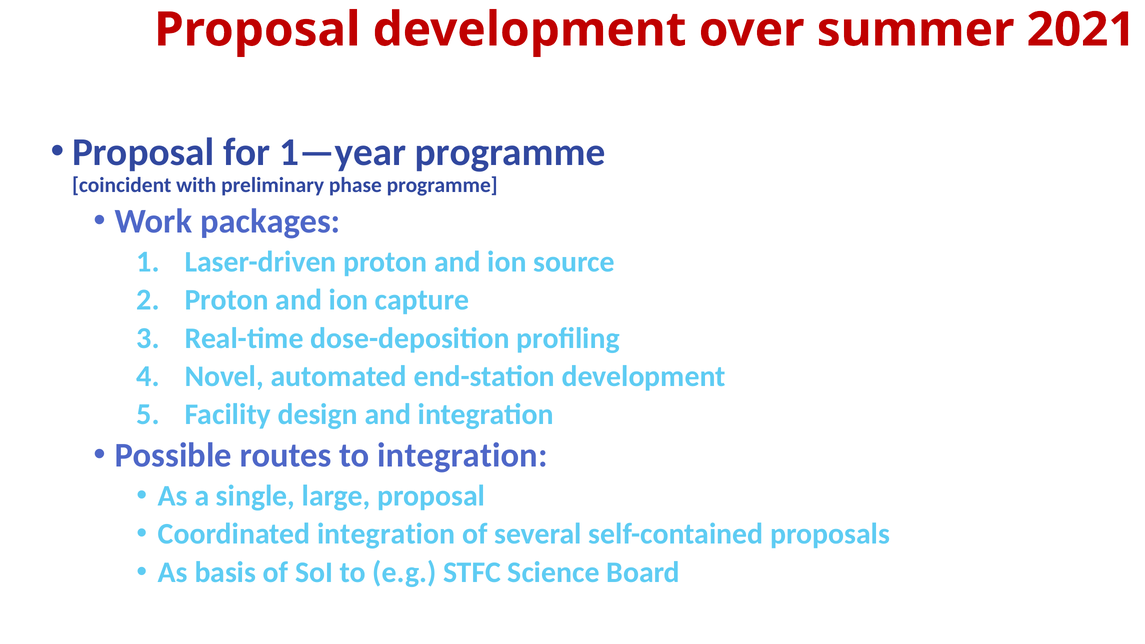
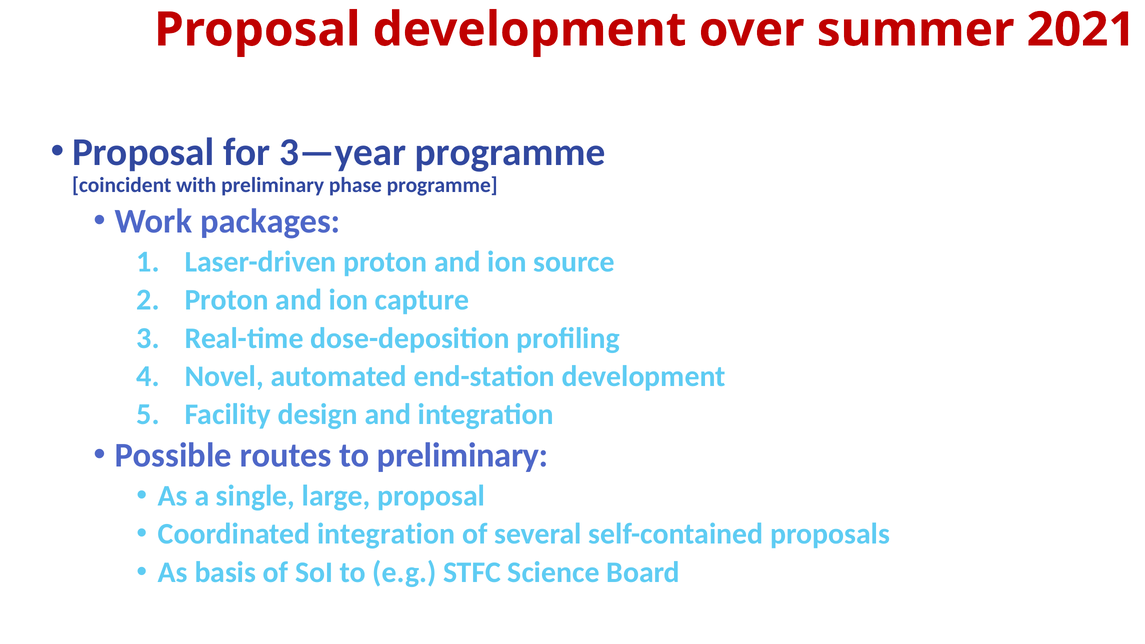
1—year: 1—year -> 3—year (343, 152)
to integration: integration -> preliminary (463, 455)
